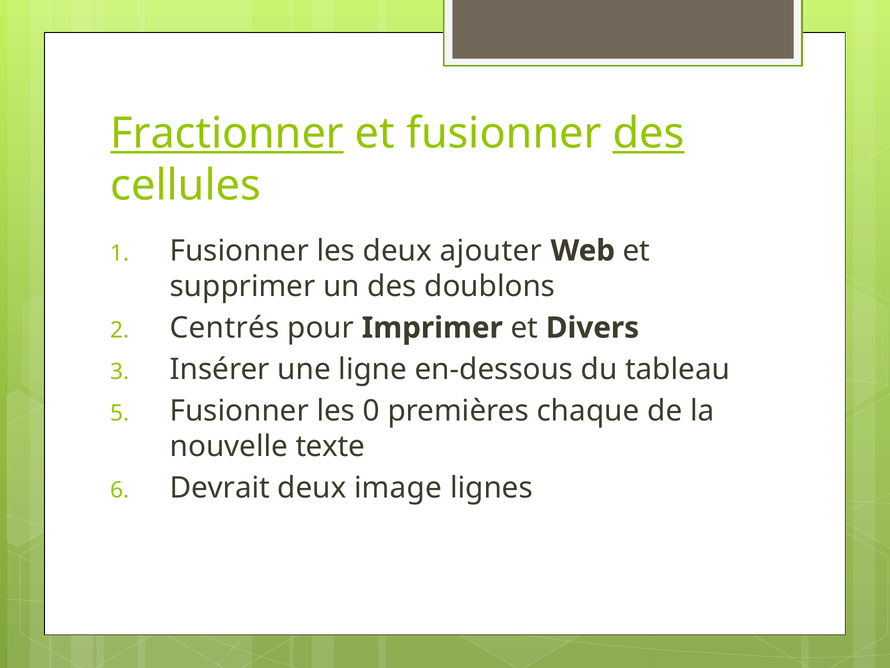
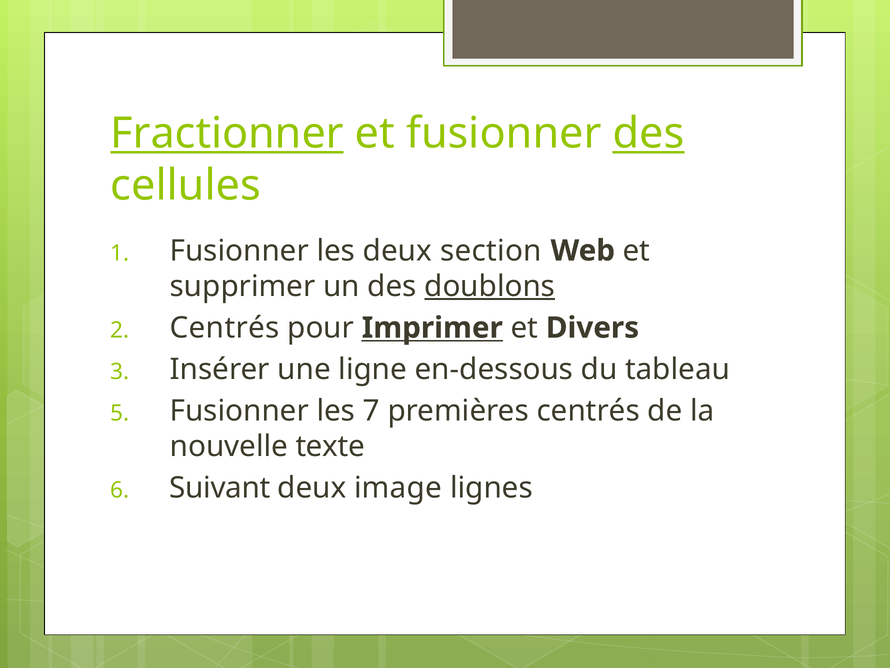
ajouter: ajouter -> section (491, 251)
doublons underline: none -> present (490, 286)
Imprimer underline: none -> present (432, 328)
0: 0 -> 7 (371, 411)
premières chaque: chaque -> centrés (588, 411)
Devrait: Devrait -> Suivant (220, 488)
